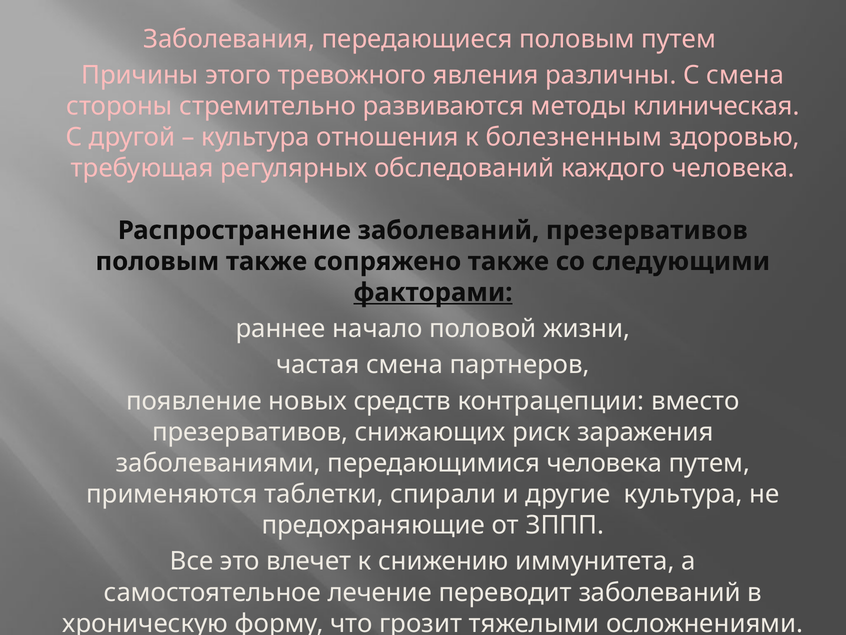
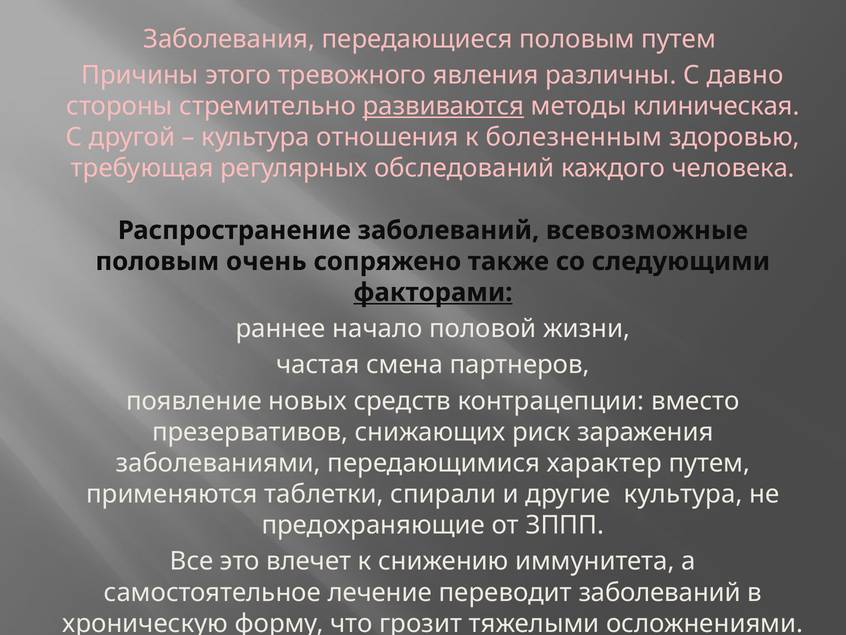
С смена: смена -> давно (745, 75)
развиваются underline: none -> present (443, 106)
заболеваний презервативов: презервативов -> всевозможные (647, 230)
половым также: также -> очень (266, 261)
передающимися человека: человека -> характер (604, 463)
